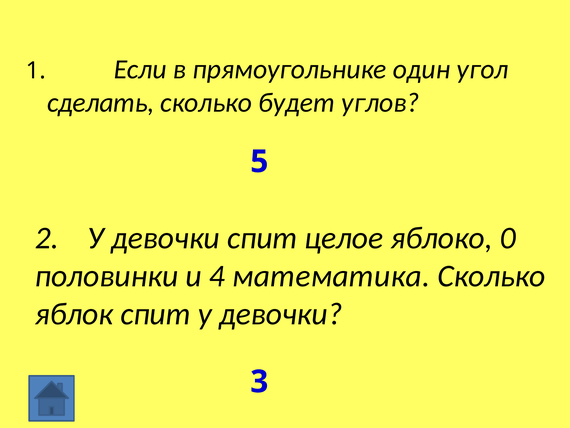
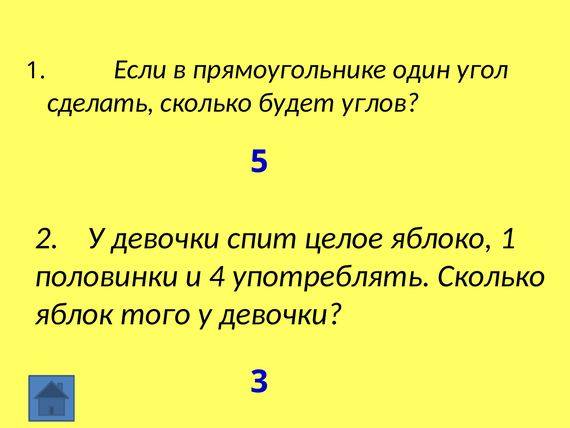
яблоко 0: 0 -> 1 (508, 238)
математика: математика -> употреблять (331, 276)
яблок спит: спит -> того (156, 314)
